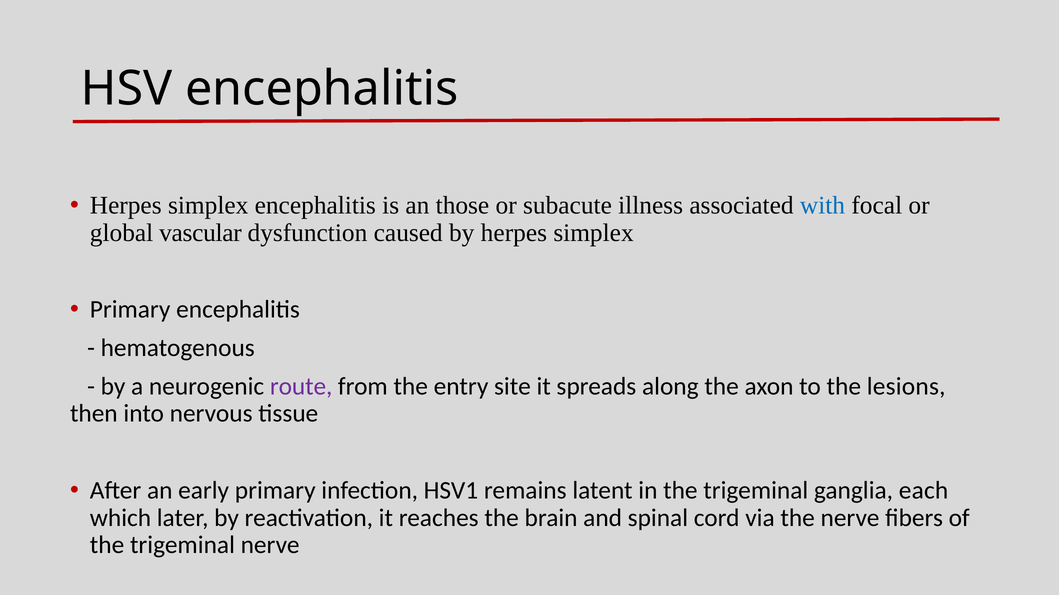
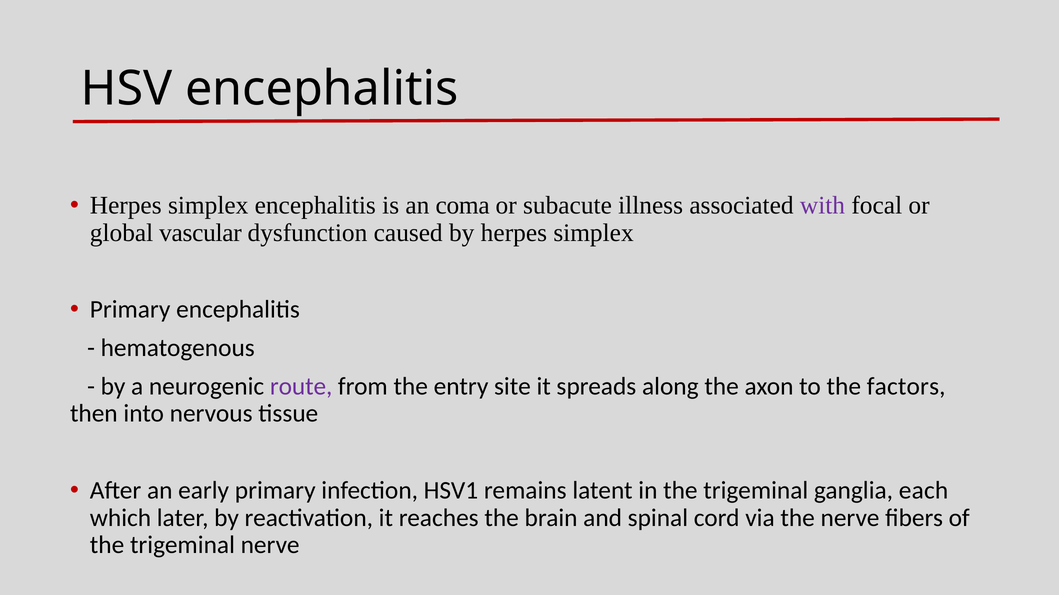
those: those -> coma (463, 206)
with colour: blue -> purple (823, 206)
lesions: lesions -> factors (906, 387)
